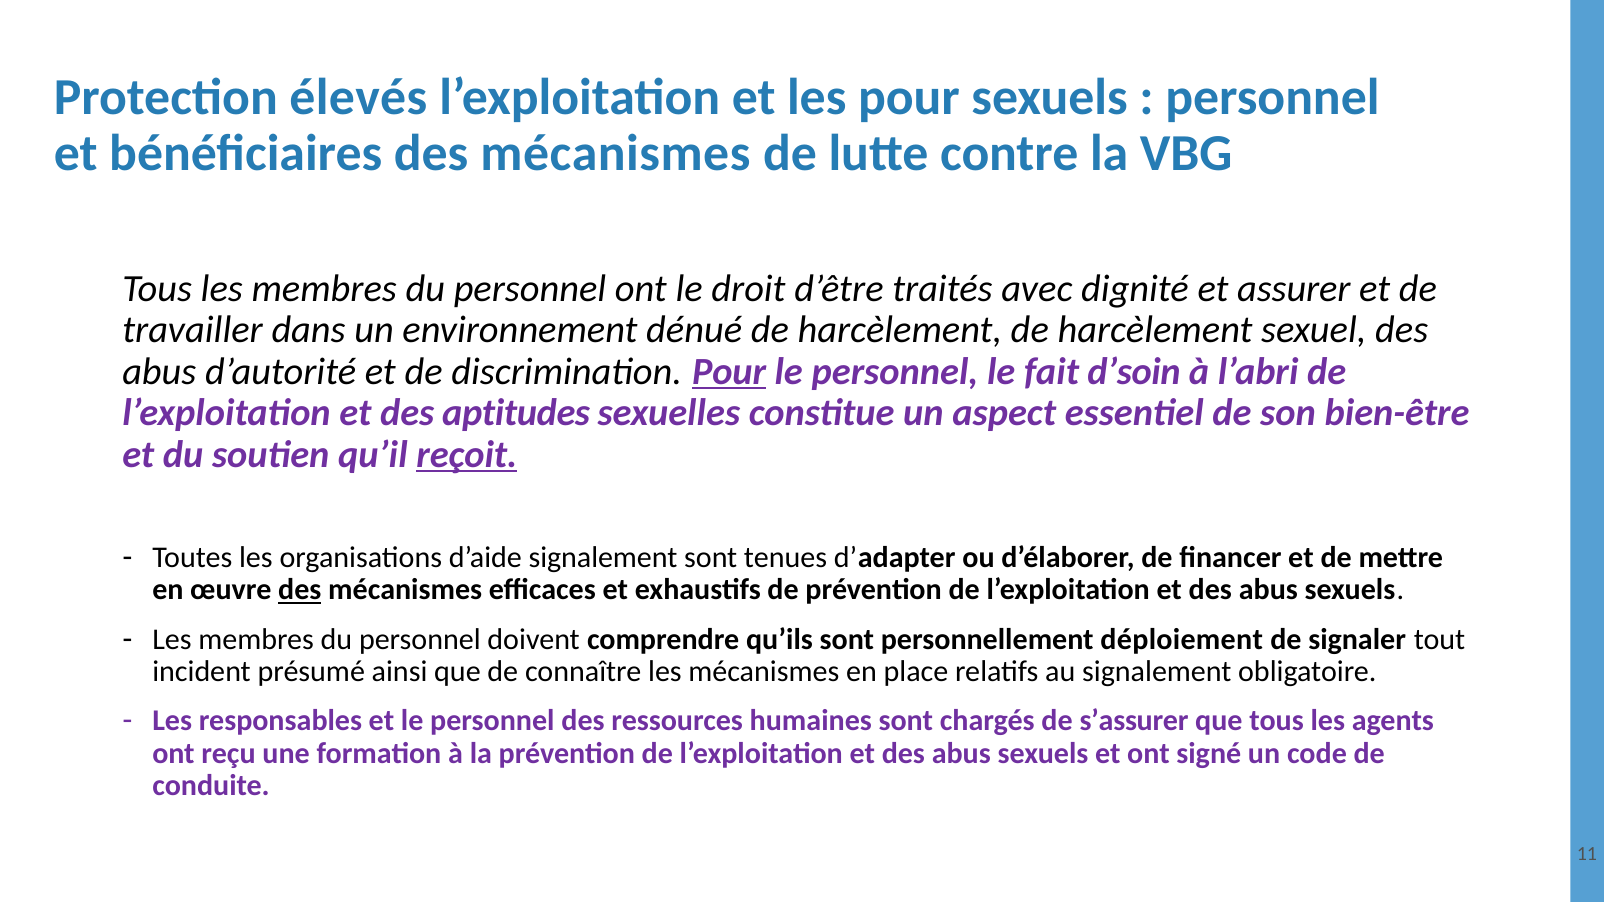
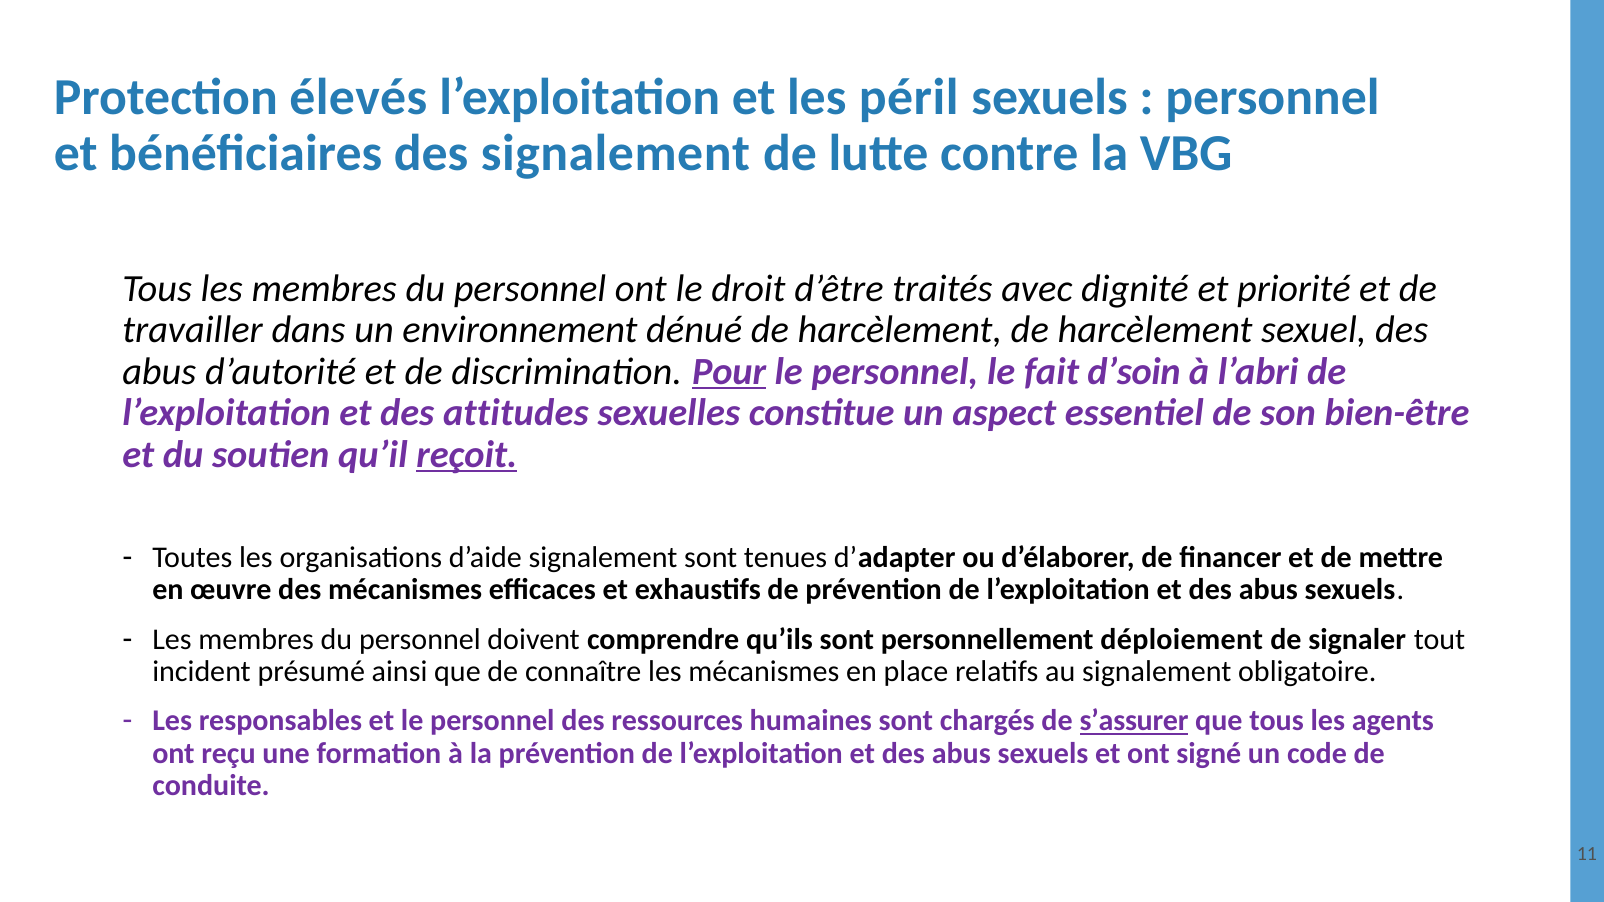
les pour: pour -> péril (909, 98)
bénéficiaires des mécanismes: mécanismes -> signalement (615, 154)
assurer: assurer -> priorité (1294, 289)
aptitudes: aptitudes -> attitudes (516, 413)
des underline: present -> none (300, 590)
s’assurer underline: none -> present (1134, 721)
